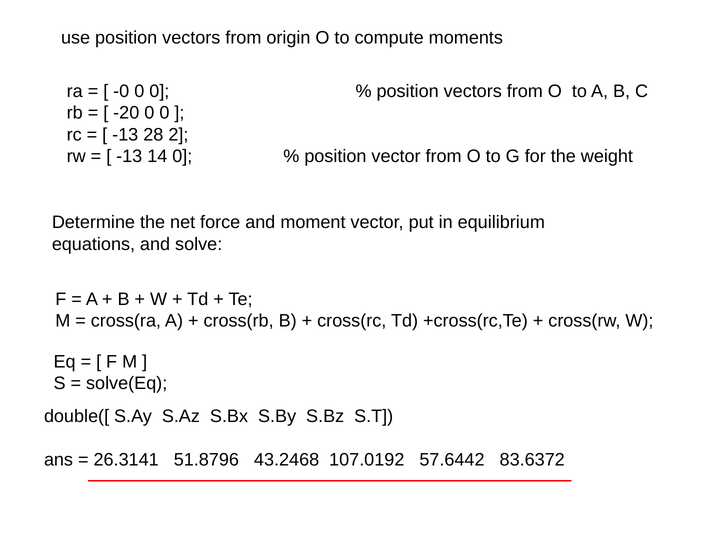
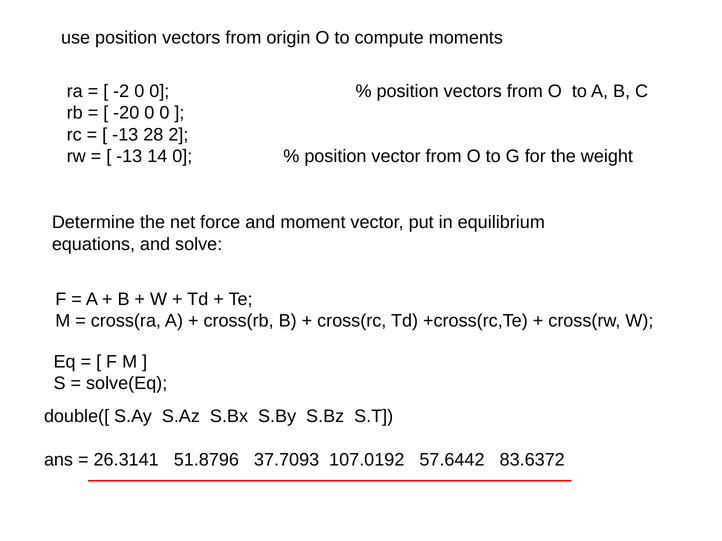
-0: -0 -> -2 (121, 91)
43.2468: 43.2468 -> 37.7093 (287, 460)
